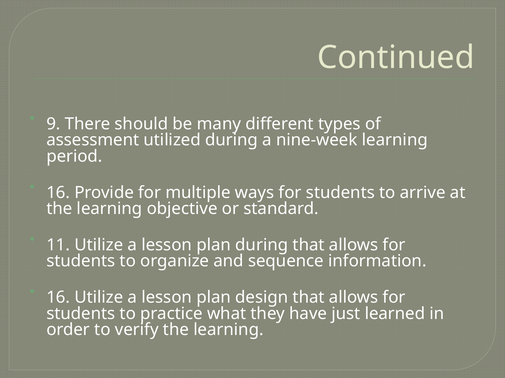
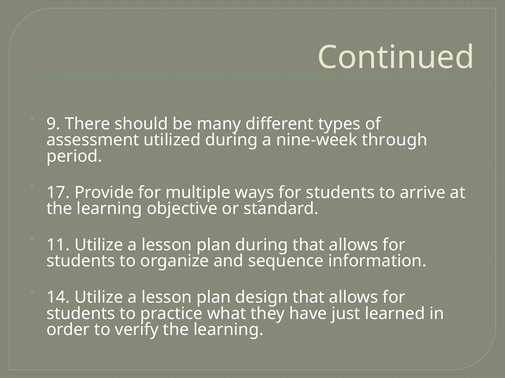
nine-week learning: learning -> through (395, 140)
16: 16 -> 17 (58, 193)
16: 16 -> 14 (58, 298)
